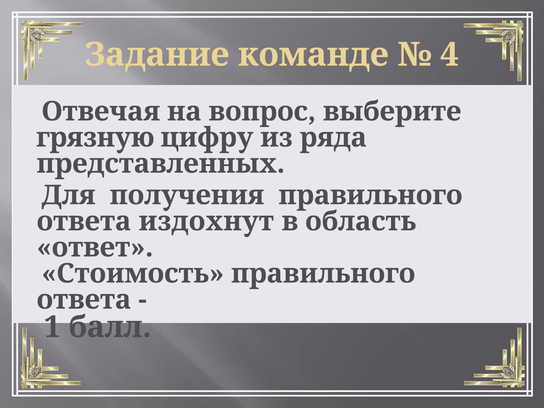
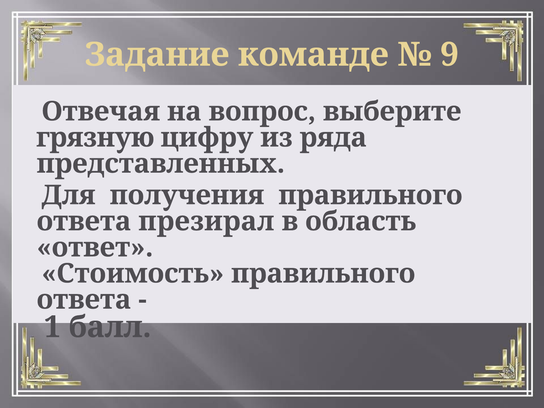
4: 4 -> 9 (449, 55)
издохнут: издохнут -> презирал (206, 221)
